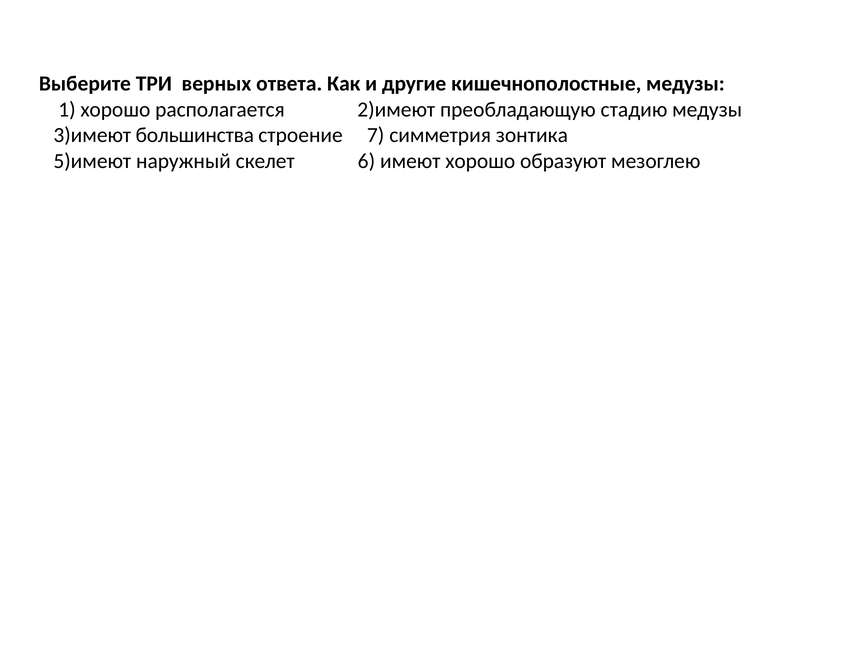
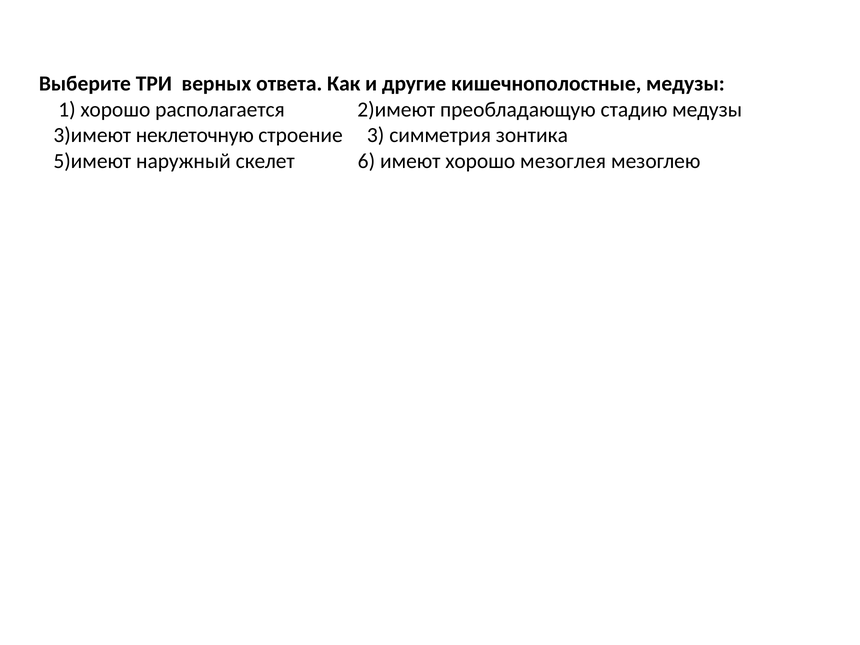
большинства: большинства -> неклеточную (195, 135)
7: 7 -> 3 (376, 135)
образуют: образуют -> мезоглея (563, 161)
